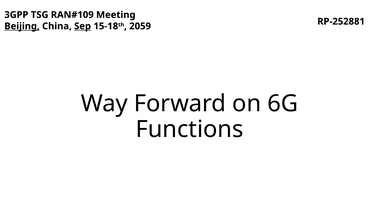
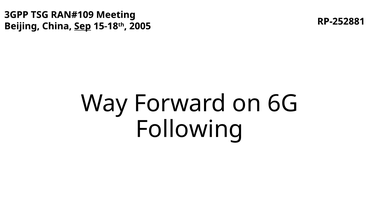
Beijing underline: present -> none (22, 26)
2059: 2059 -> 2005 (140, 26)
Functions: Functions -> Following (189, 129)
